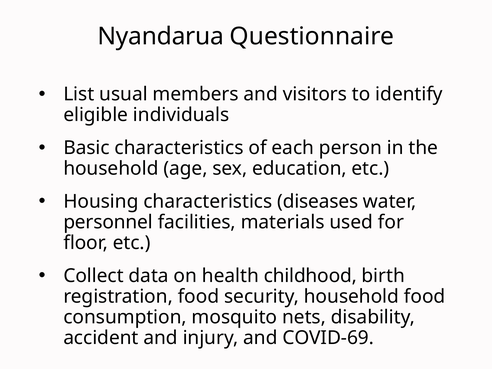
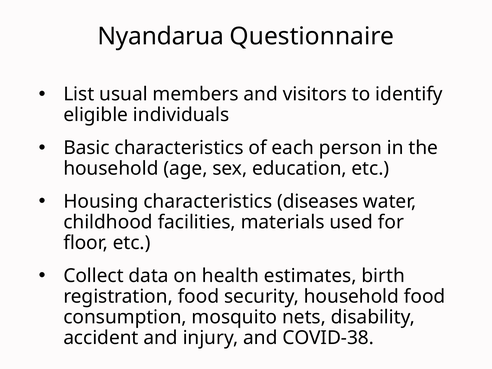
personnel: personnel -> childhood (108, 222)
childhood: childhood -> estimates (310, 276)
COVID-69: COVID-69 -> COVID-38 (328, 338)
